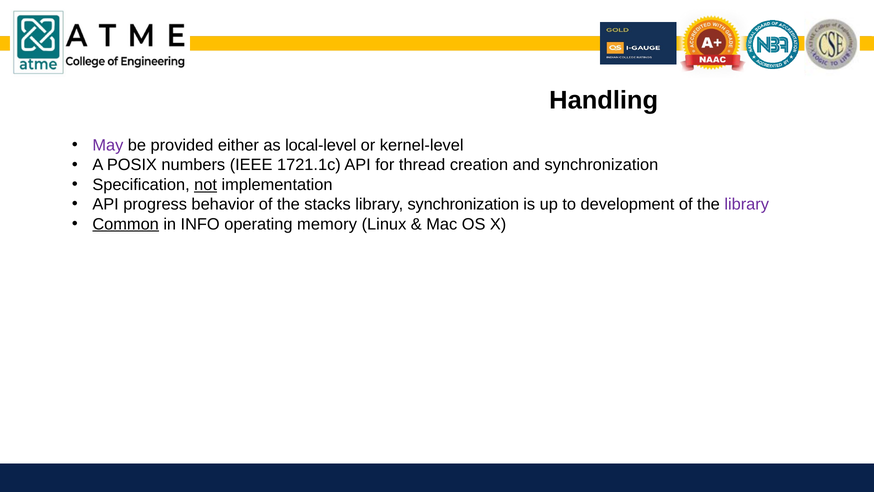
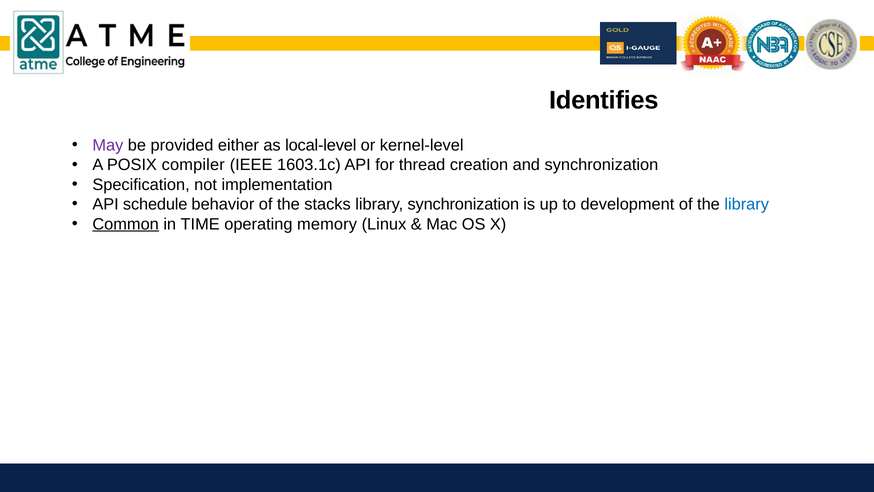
Handling: Handling -> Identifies (604, 100)
numbers: numbers -> compiler (193, 165)
1721.1c: 1721.1c -> 1603.1c (309, 165)
not underline: present -> none (206, 185)
progress: progress -> schedule (155, 204)
library colour: purple -> blue (747, 204)
INFO: INFO -> TIME (200, 224)
